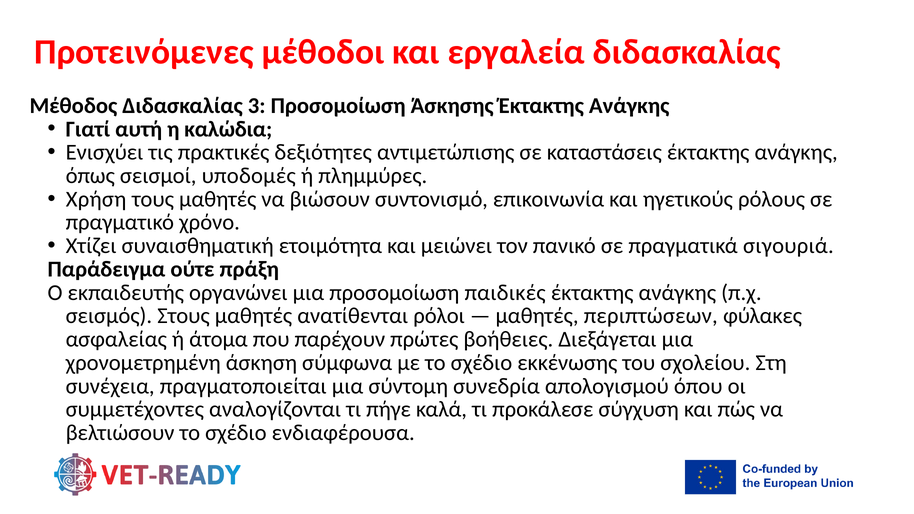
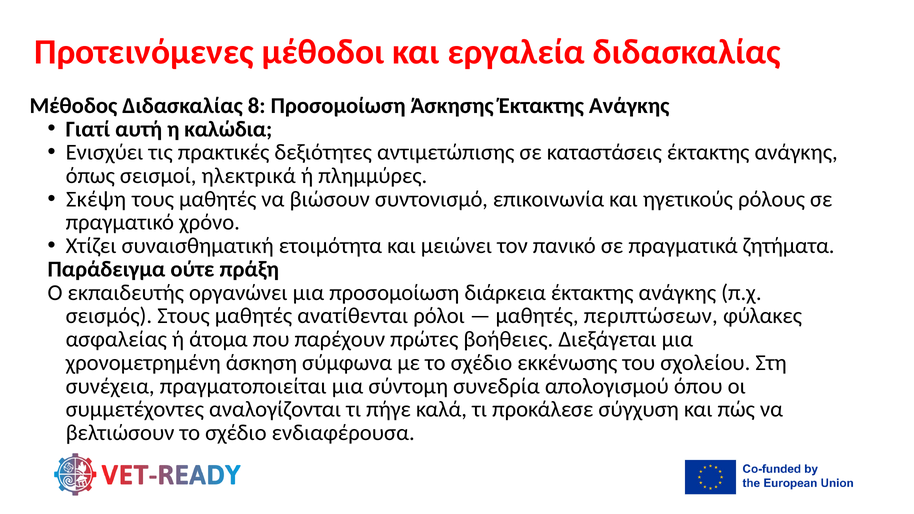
3: 3 -> 8 (257, 106)
υποδομές: υποδομές -> ηλεκτρικά (249, 176)
Χρήση: Χρήση -> Σκέψη (96, 199)
σιγουριά: σιγουριά -> ζητήματα (789, 246)
παιδικές: παιδικές -> διάρκεια (505, 293)
